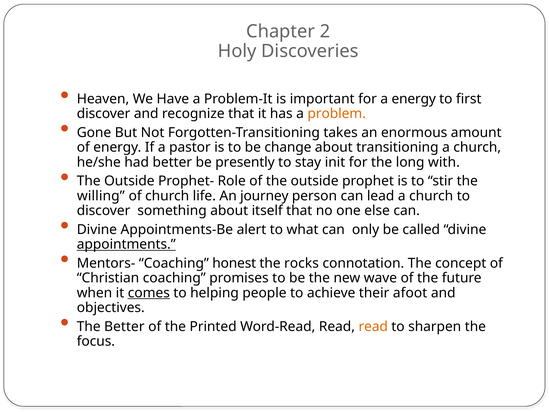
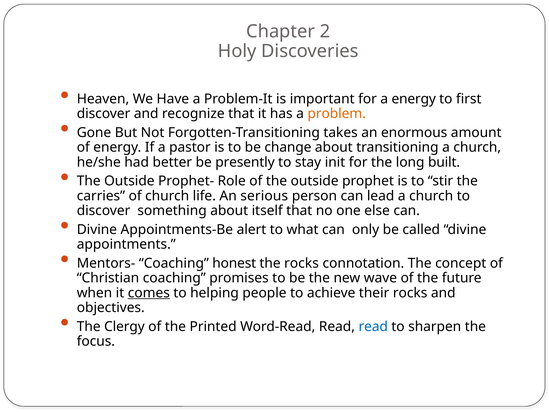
with: with -> built (444, 162)
willing: willing -> carries (101, 196)
journey: journey -> serious (264, 196)
appointments underline: present -> none (126, 244)
their afoot: afoot -> rocks (410, 293)
The Better: Better -> Clergy (124, 326)
read colour: orange -> blue (373, 326)
